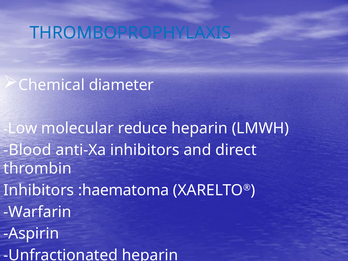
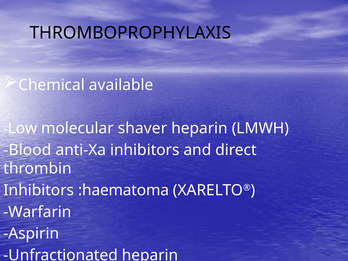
THROMBOPROPHYLAXIS colour: blue -> black (130, 33)
diameter: diameter -> available (121, 85)
reduce: reduce -> shaver (142, 128)
